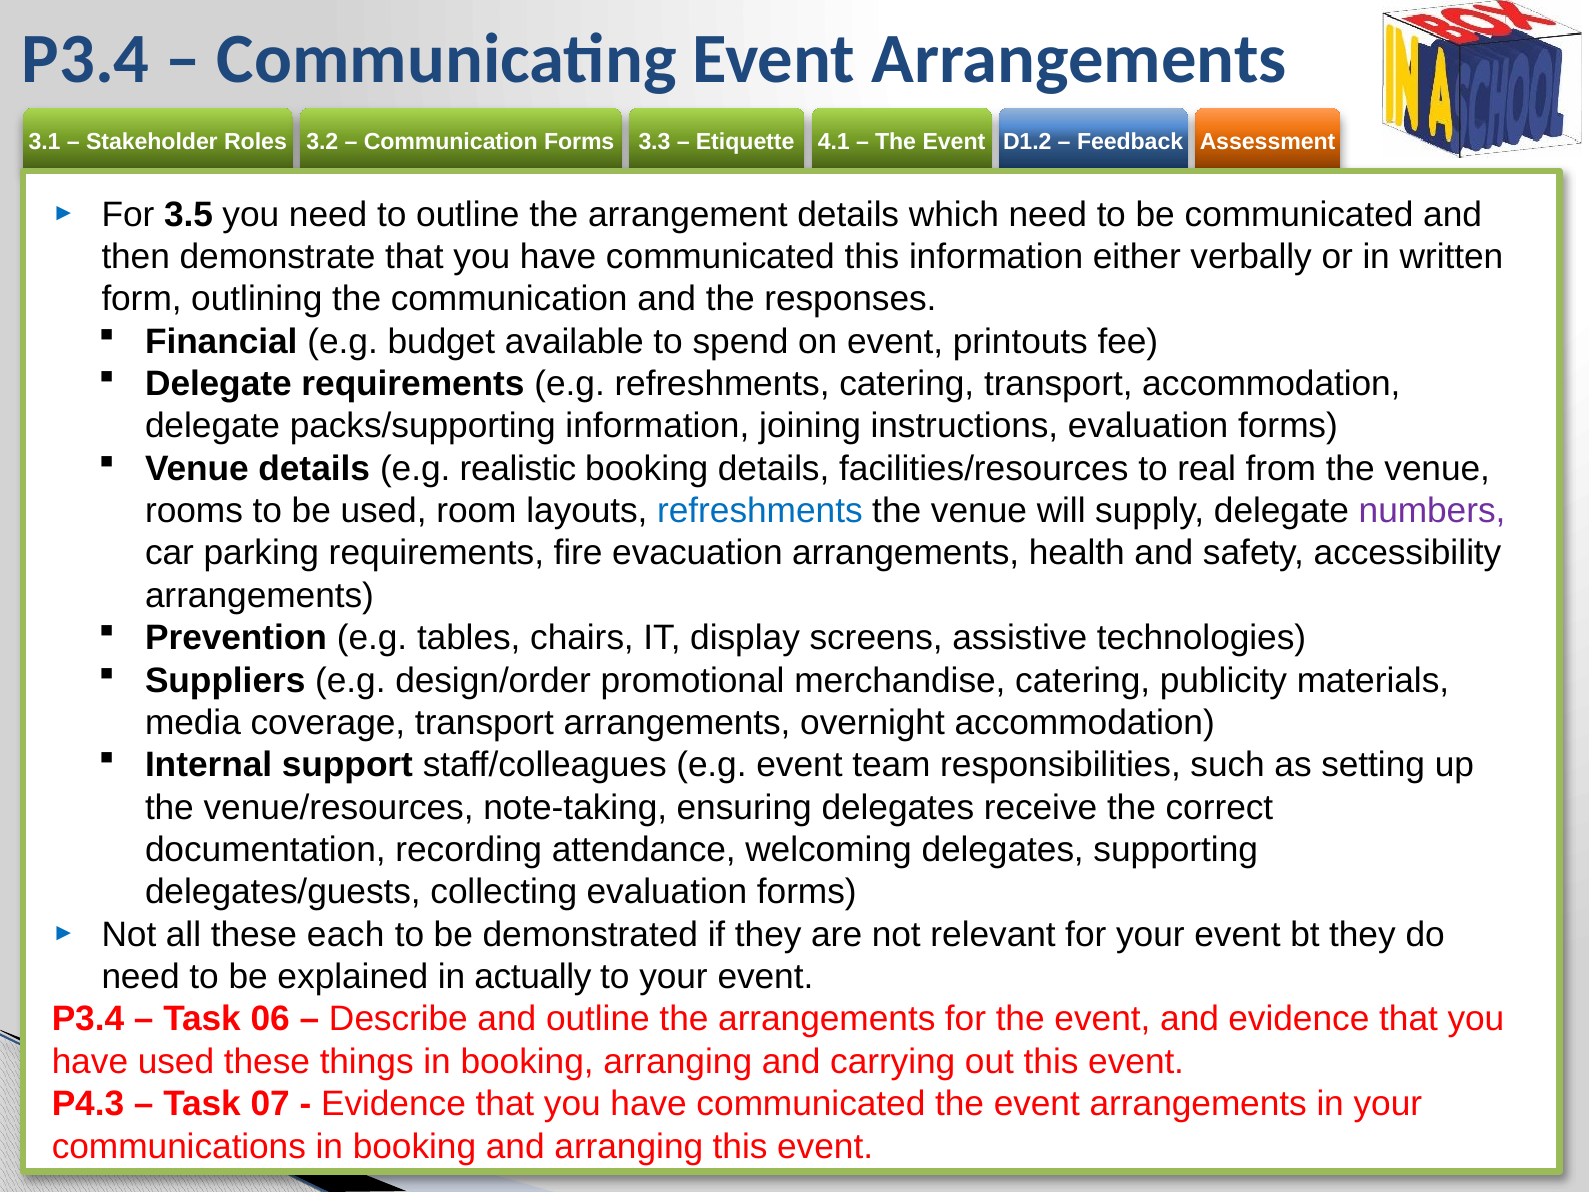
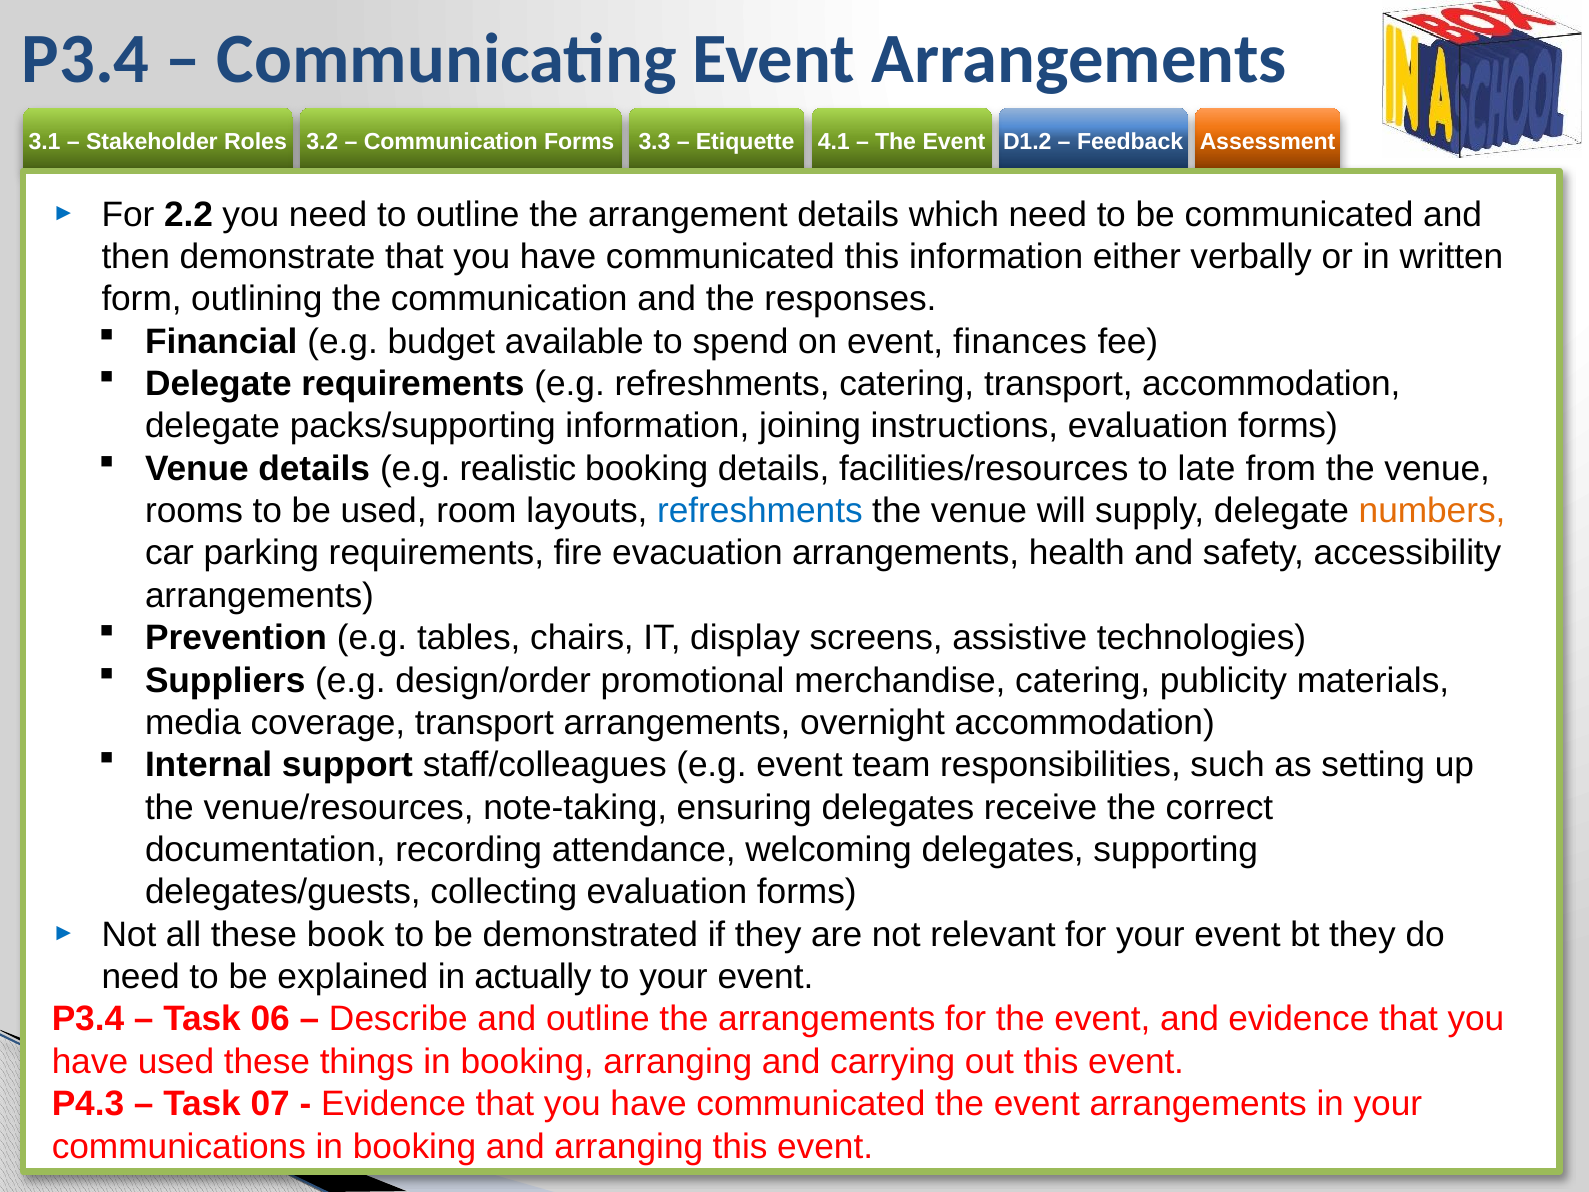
3.5: 3.5 -> 2.2 (188, 214)
printouts: printouts -> finances (1020, 341)
real: real -> late (1206, 468)
numbers colour: purple -> orange (1432, 511)
each: each -> book (346, 934)
